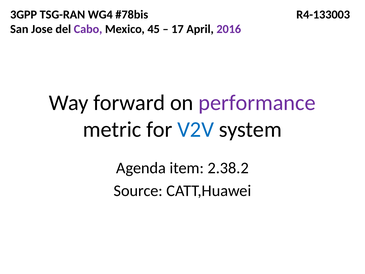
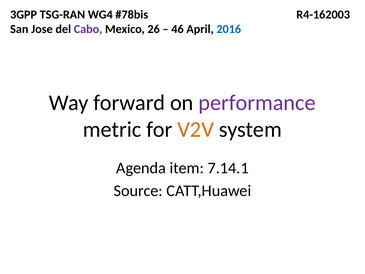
R4-133003: R4-133003 -> R4-162003 (323, 15)
45: 45 -> 26 (154, 29)
17: 17 -> 46 (178, 29)
2016 colour: purple -> blue (229, 29)
V2V colour: blue -> orange (196, 129)
2.38.2: 2.38.2 -> 7.14.1 (228, 168)
